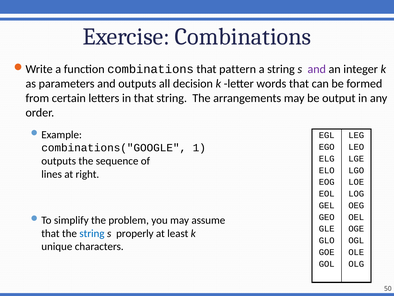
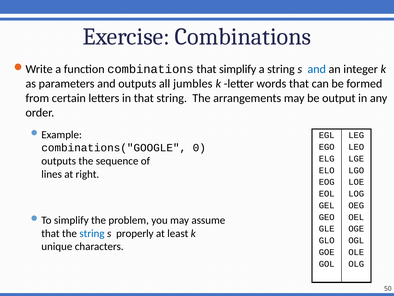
that pattern: pattern -> simplify (238, 69)
and colour: purple -> blue (317, 69)
decision: decision -> jumbles (193, 84)
1: 1 -> 0 (199, 148)
